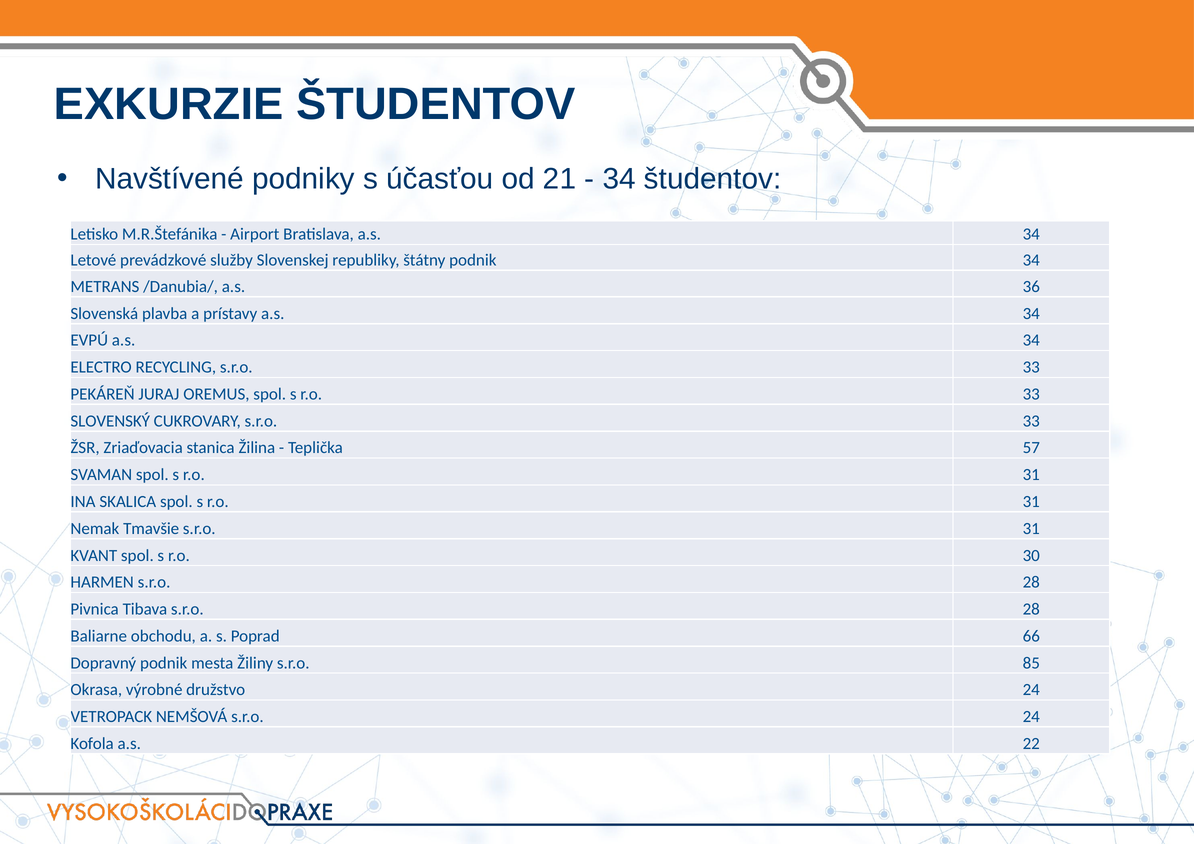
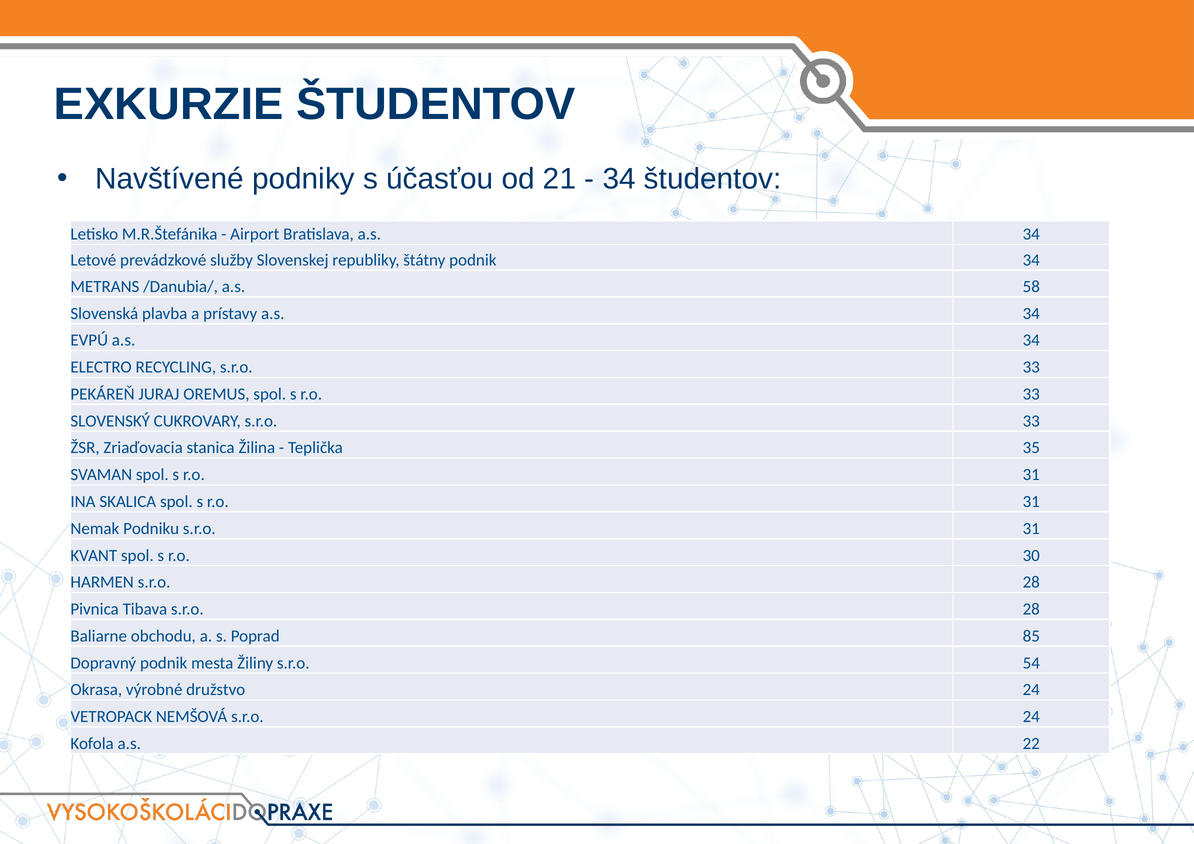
36: 36 -> 58 (1031, 287)
57: 57 -> 35 (1031, 448)
Tmavšie: Tmavšie -> Podniku (151, 529)
66: 66 -> 85 (1031, 637)
85: 85 -> 54 (1031, 664)
